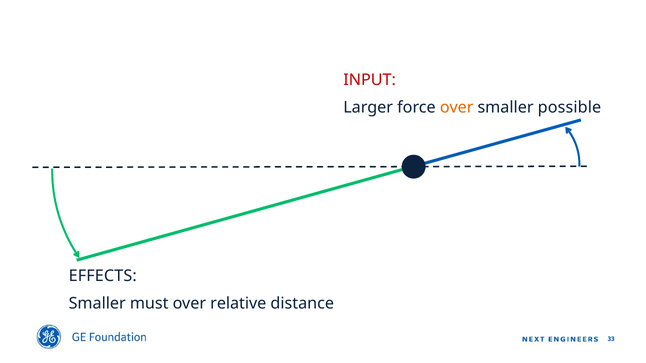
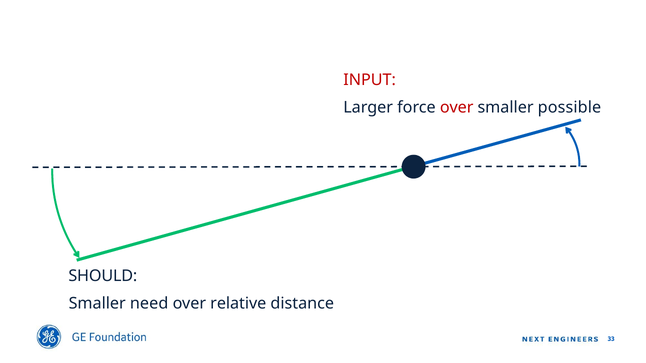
over colour: orange -> red (457, 108)
EFFECTS: EFFECTS -> SHOULD (103, 276)
must: must -> need (149, 304)
